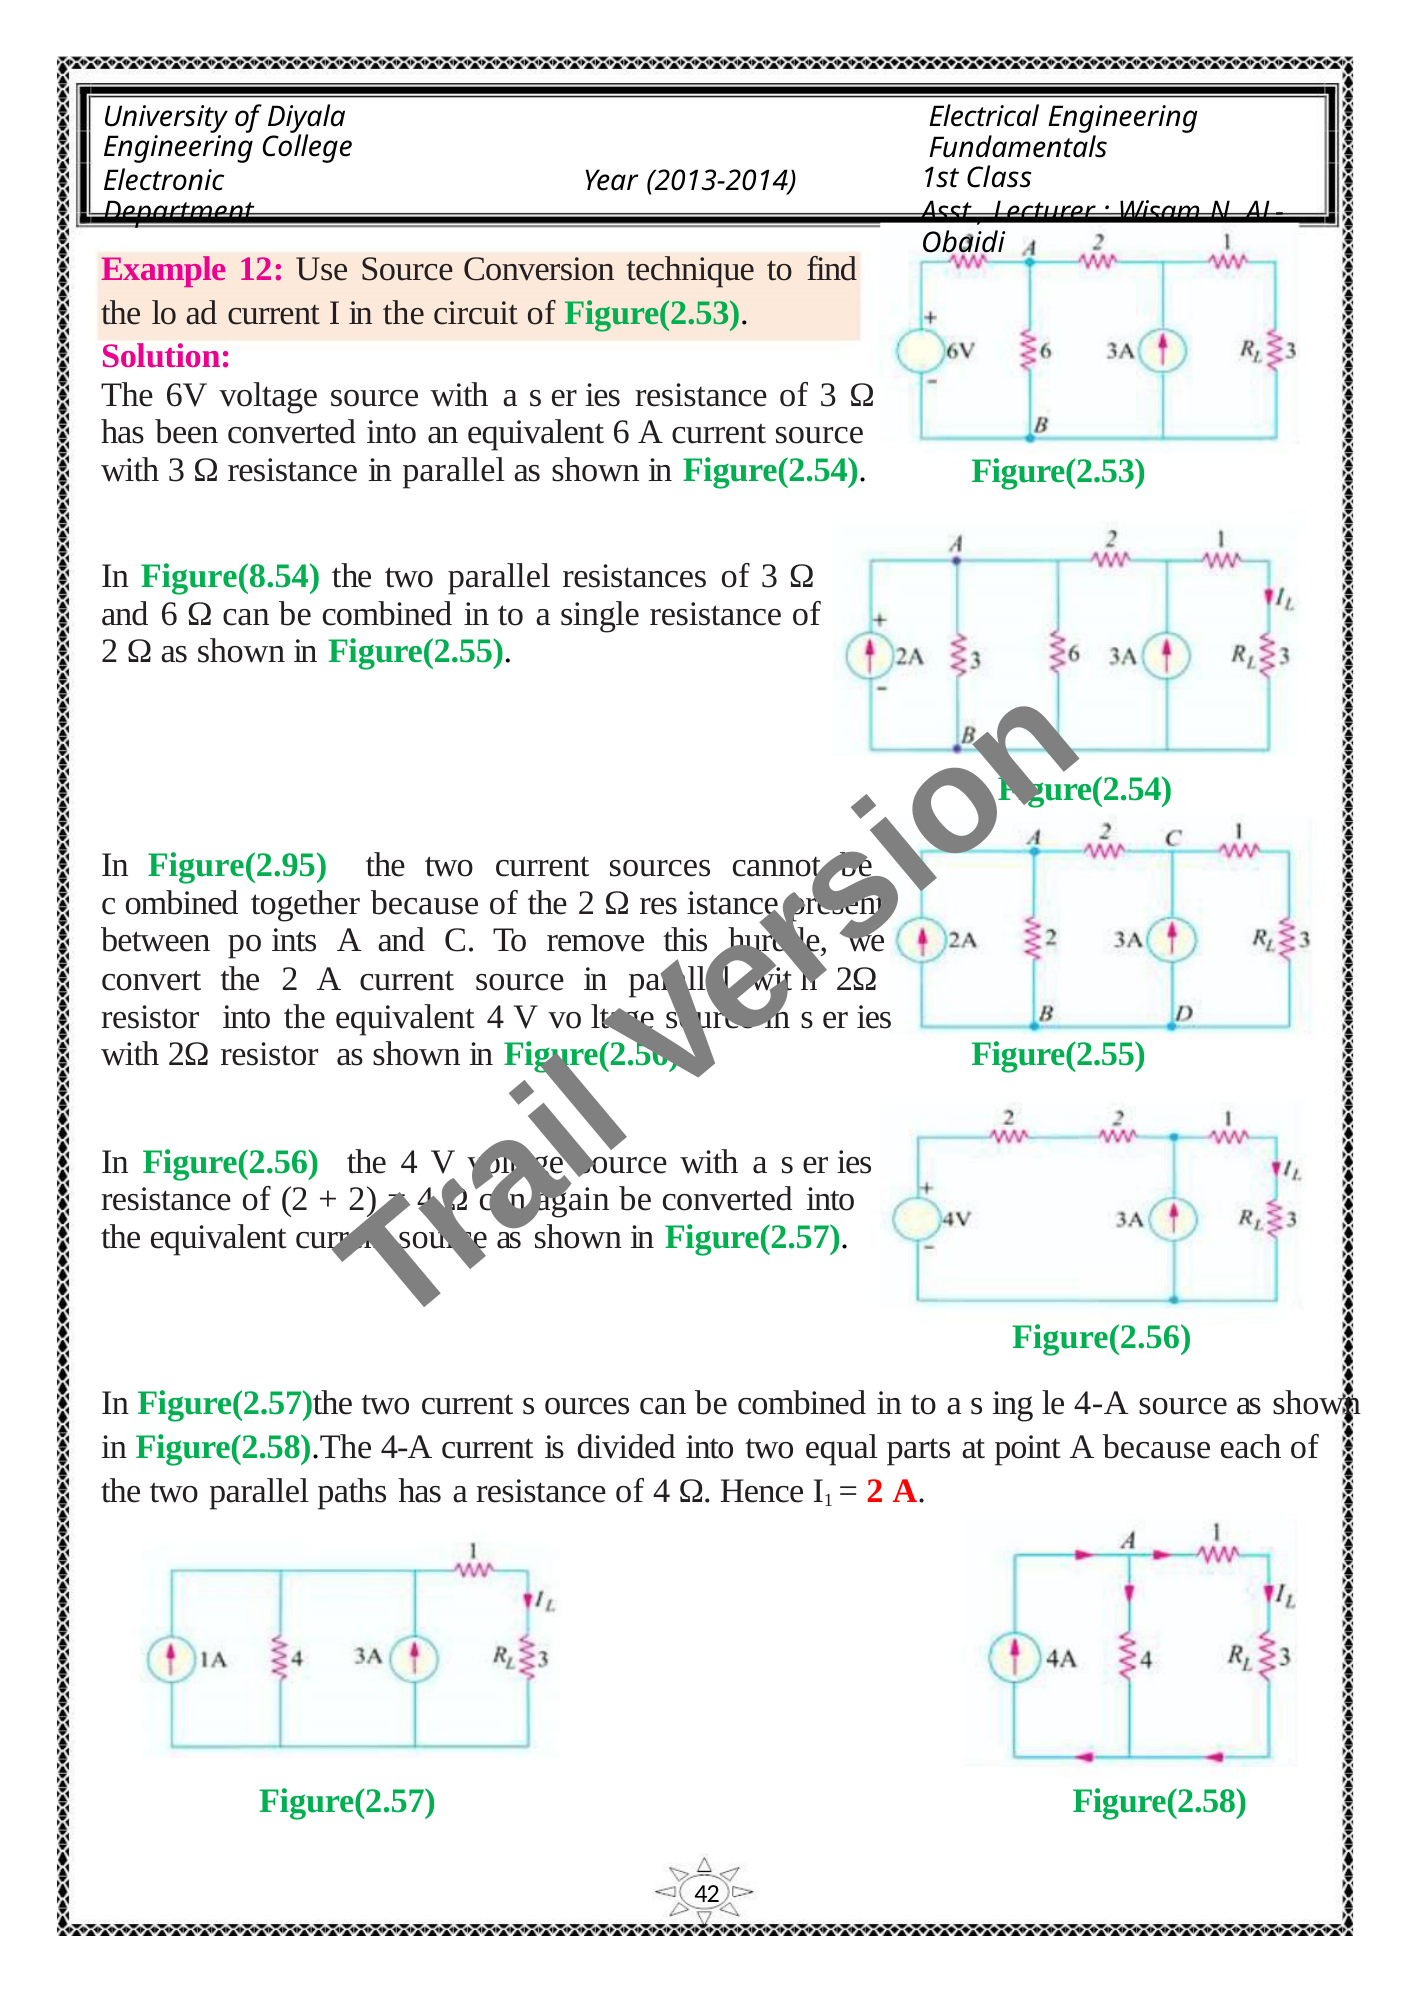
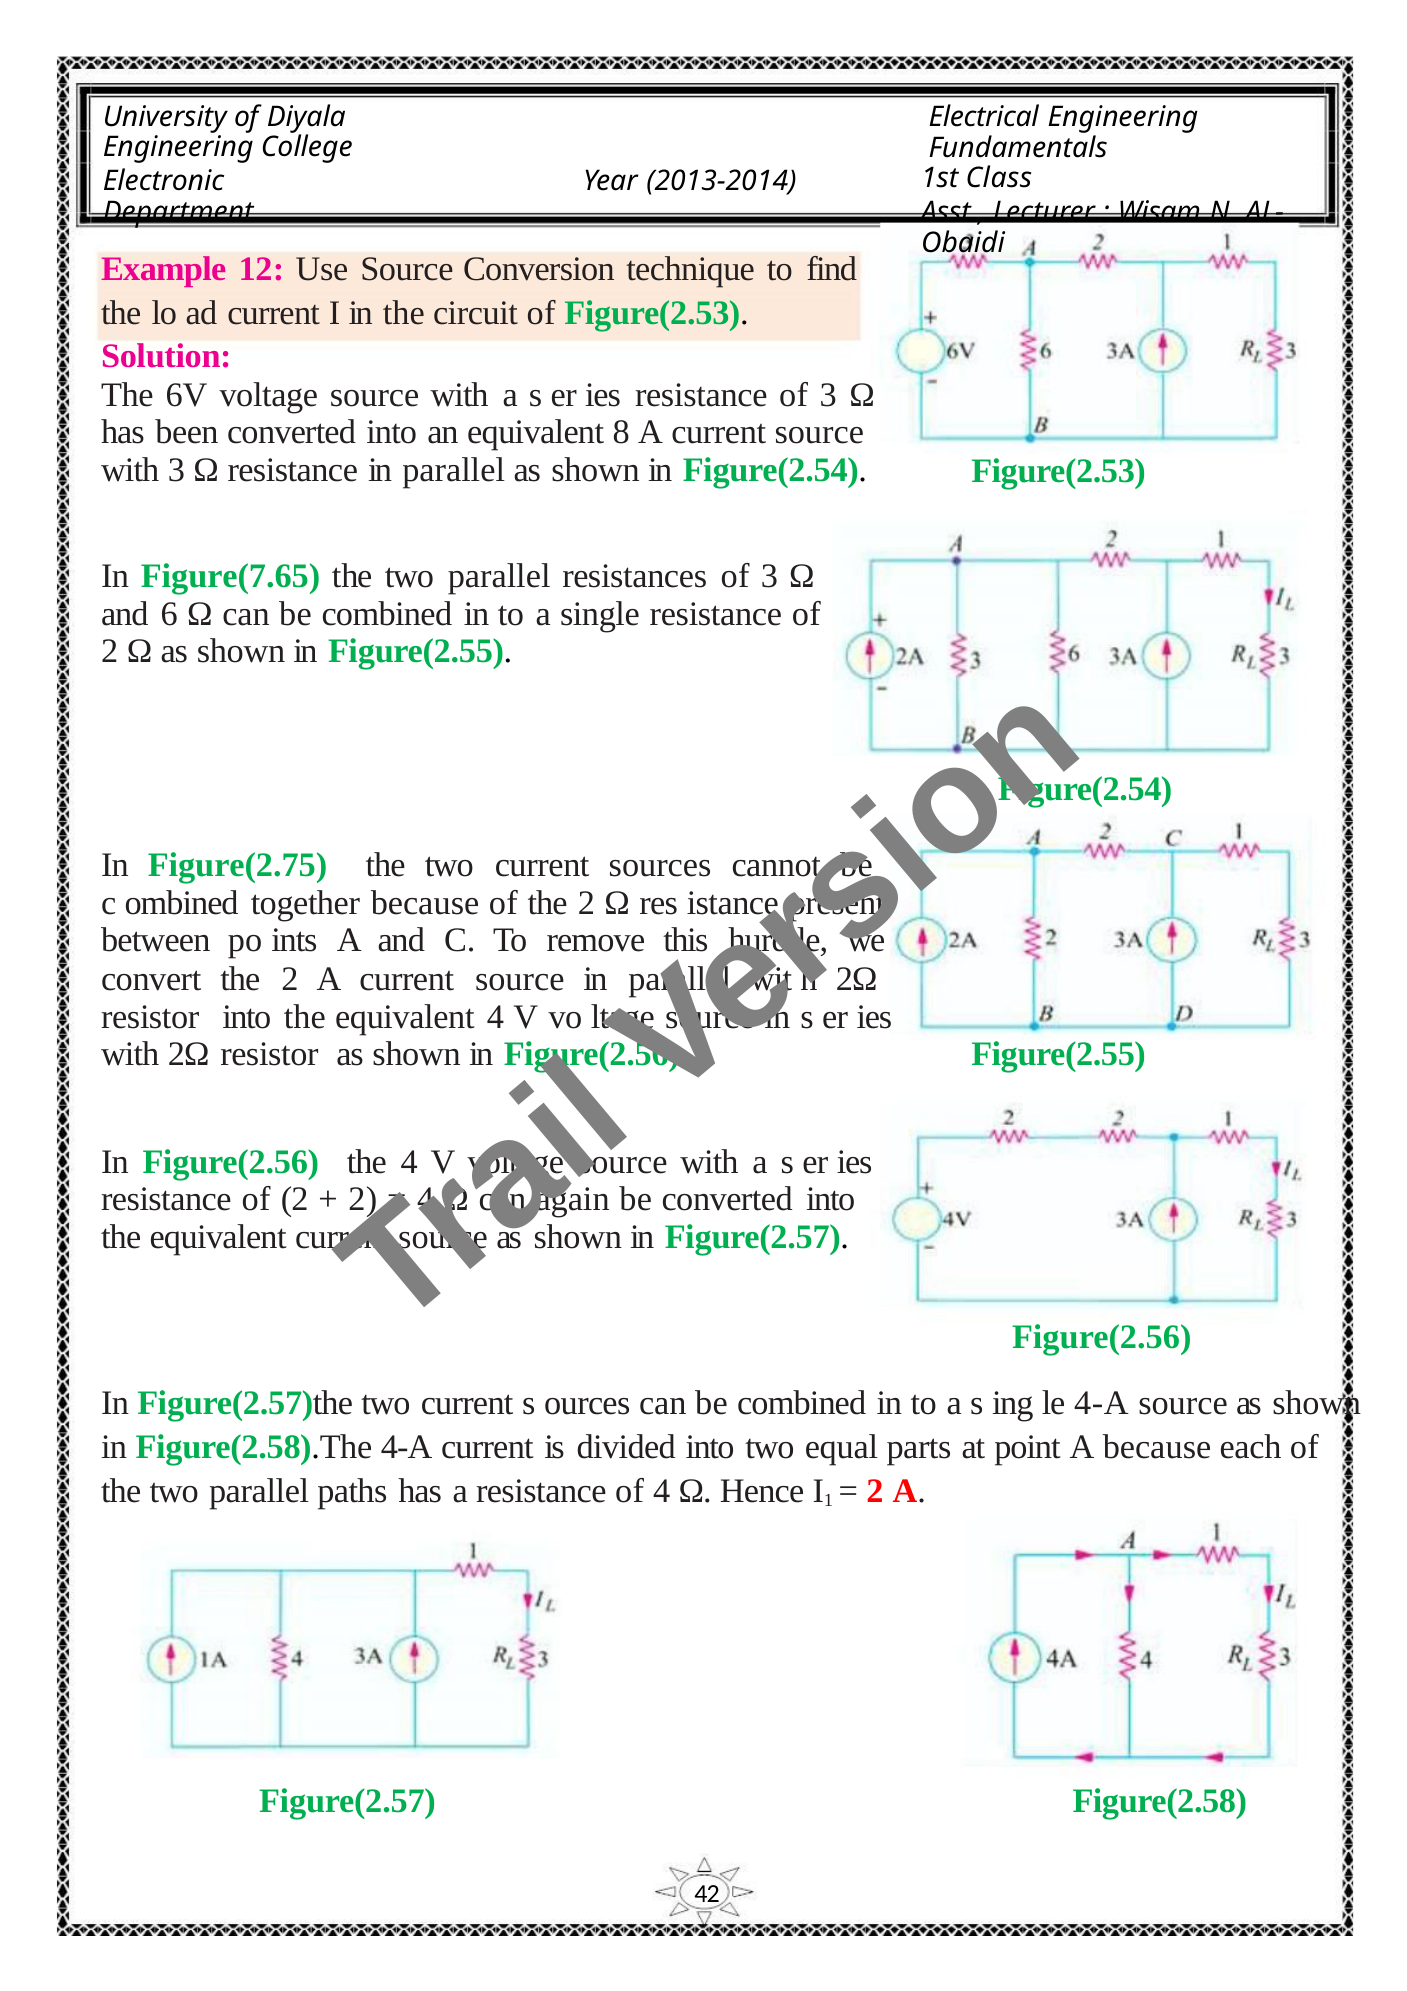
equivalent 6: 6 -> 8 (621, 432)
Figure(8.54: Figure(8.54 -> Figure(7.65 (231, 576)
Figure(2.95: Figure(2.95 -> Figure(2.75 (238, 865)
